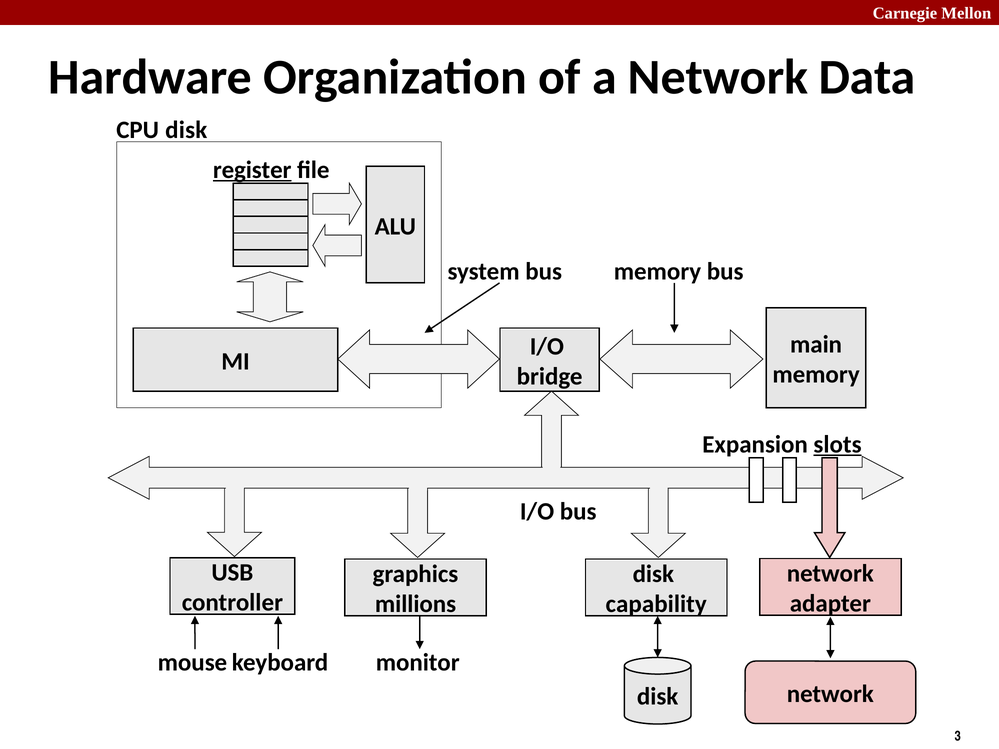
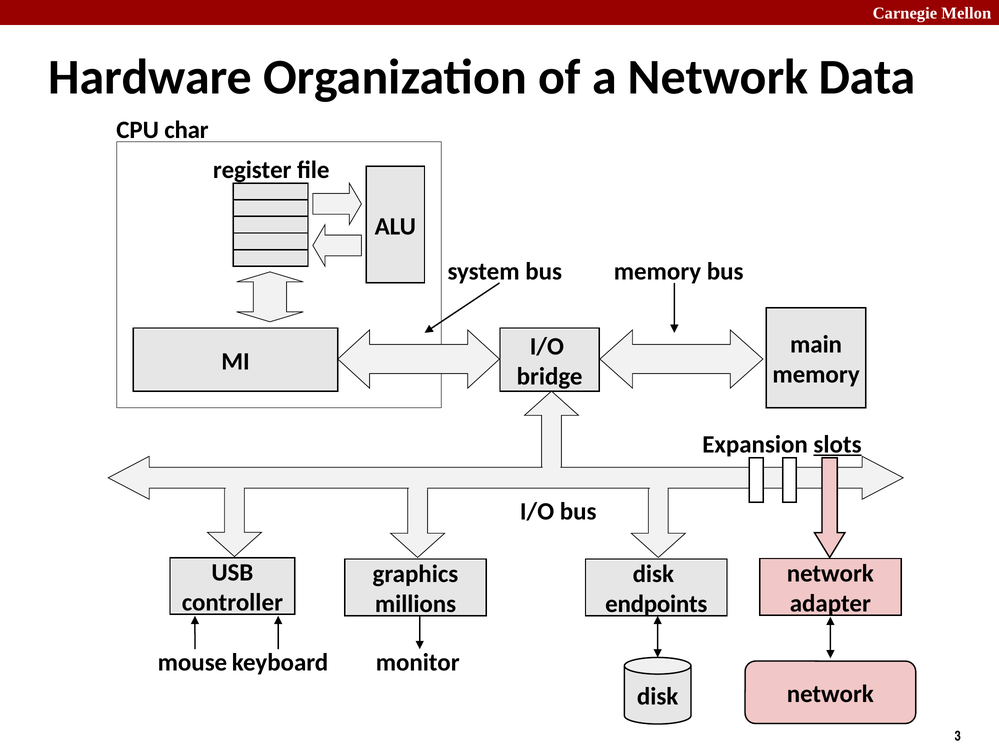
CPU disk: disk -> char (186, 130)
register underline: present -> none (252, 170)
capability: capability -> endpoints (656, 604)
